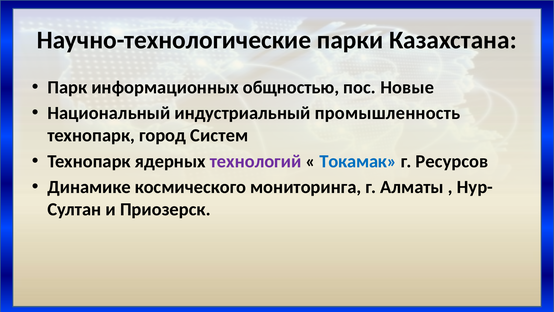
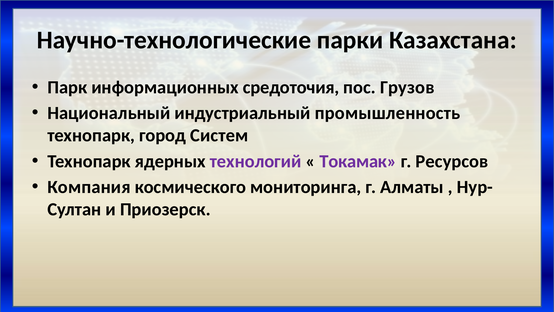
общностью: общностью -> средоточия (291, 87)
Новые: Новые -> Грузов (407, 87)
Токамак colour: blue -> purple (358, 161)
Динамике: Динамике -> Компания (89, 187)
